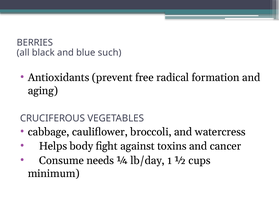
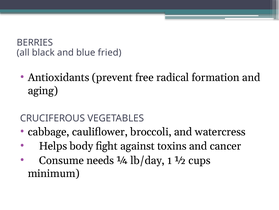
such: such -> fried (110, 53)
